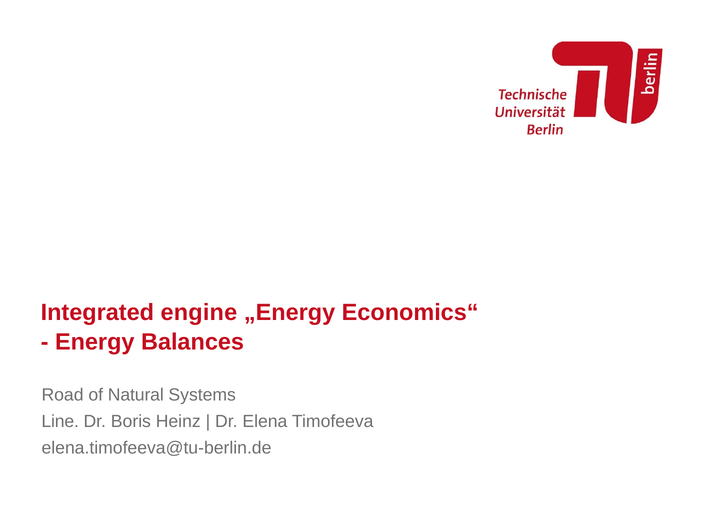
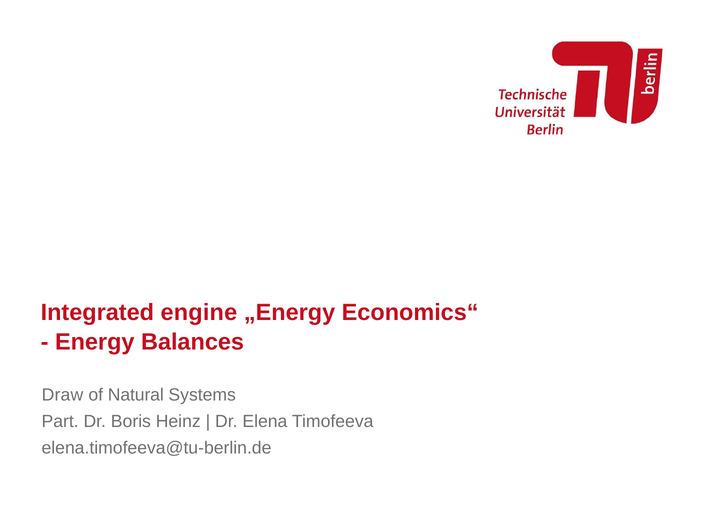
Road: Road -> Draw (62, 395)
Line: Line -> Part (60, 421)
